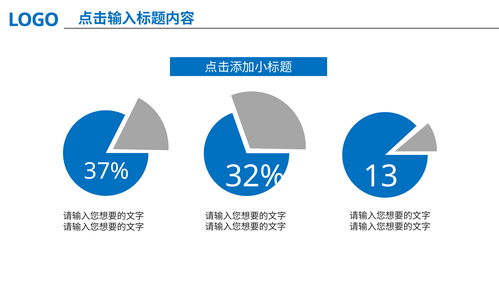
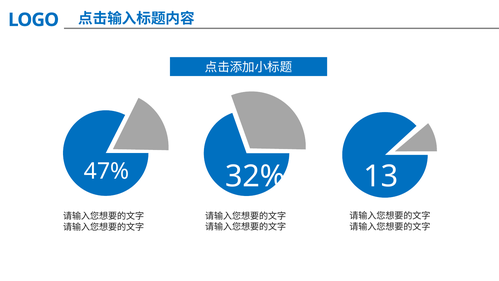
37%: 37% -> 47% (107, 171)
